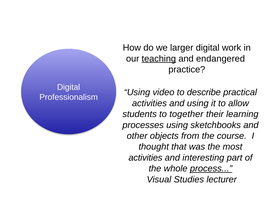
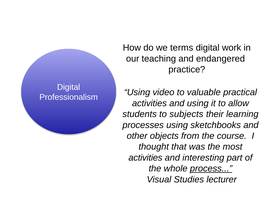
larger: larger -> terms (182, 48)
teaching underline: present -> none (159, 59)
describe: describe -> valuable (204, 92)
together: together -> subjects (186, 114)
